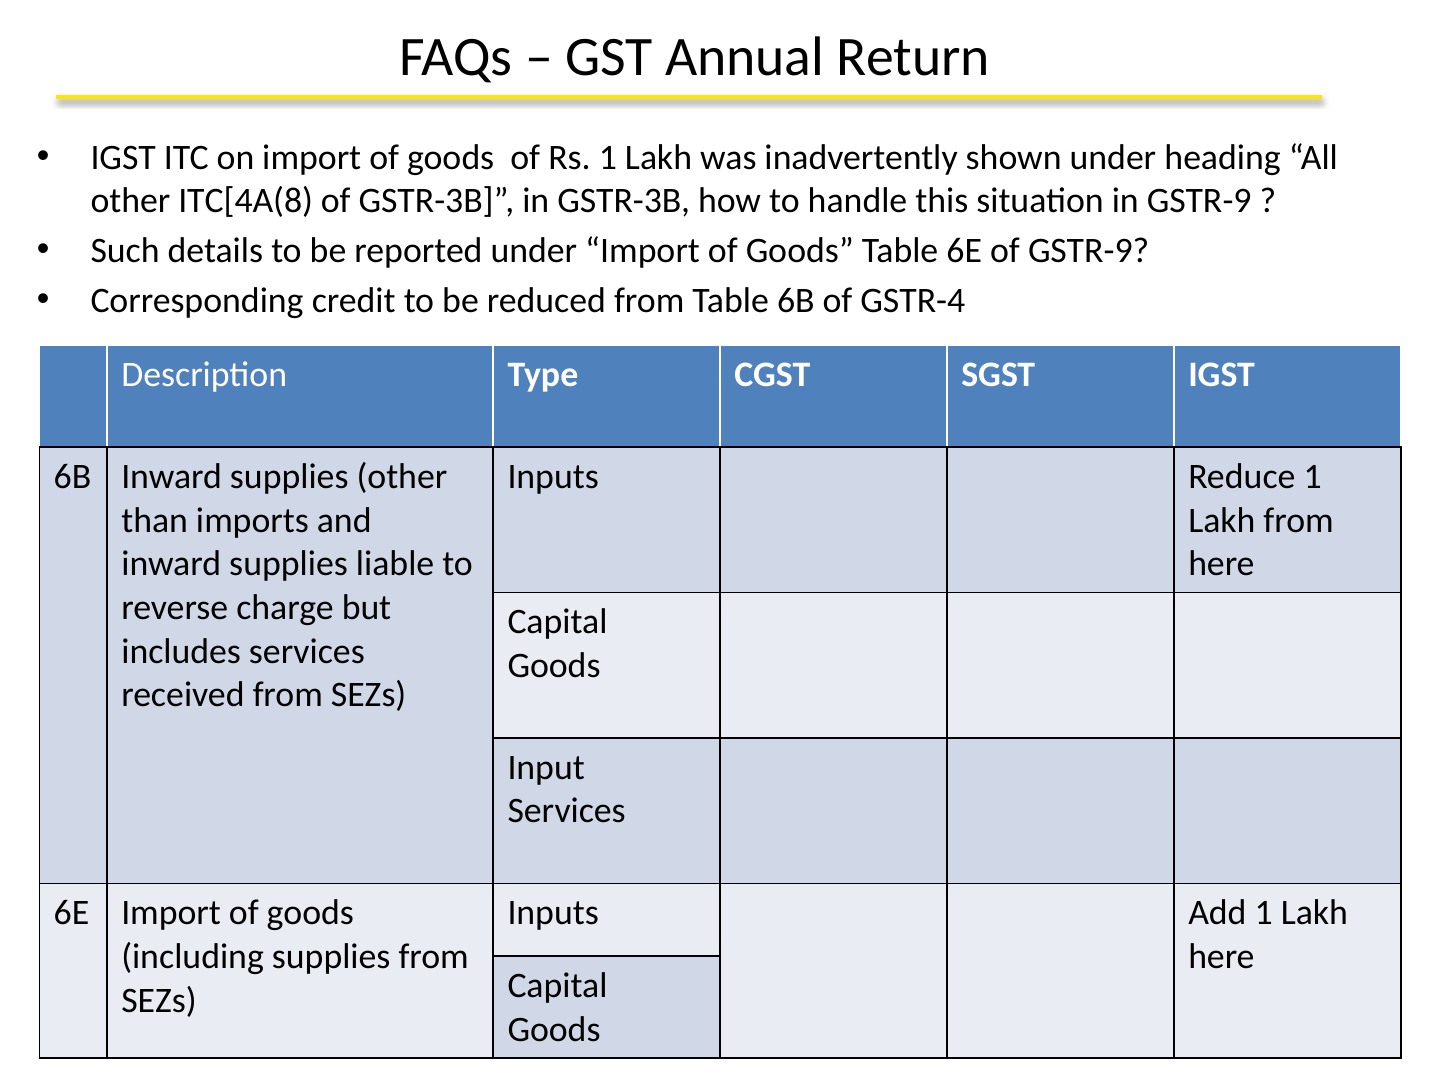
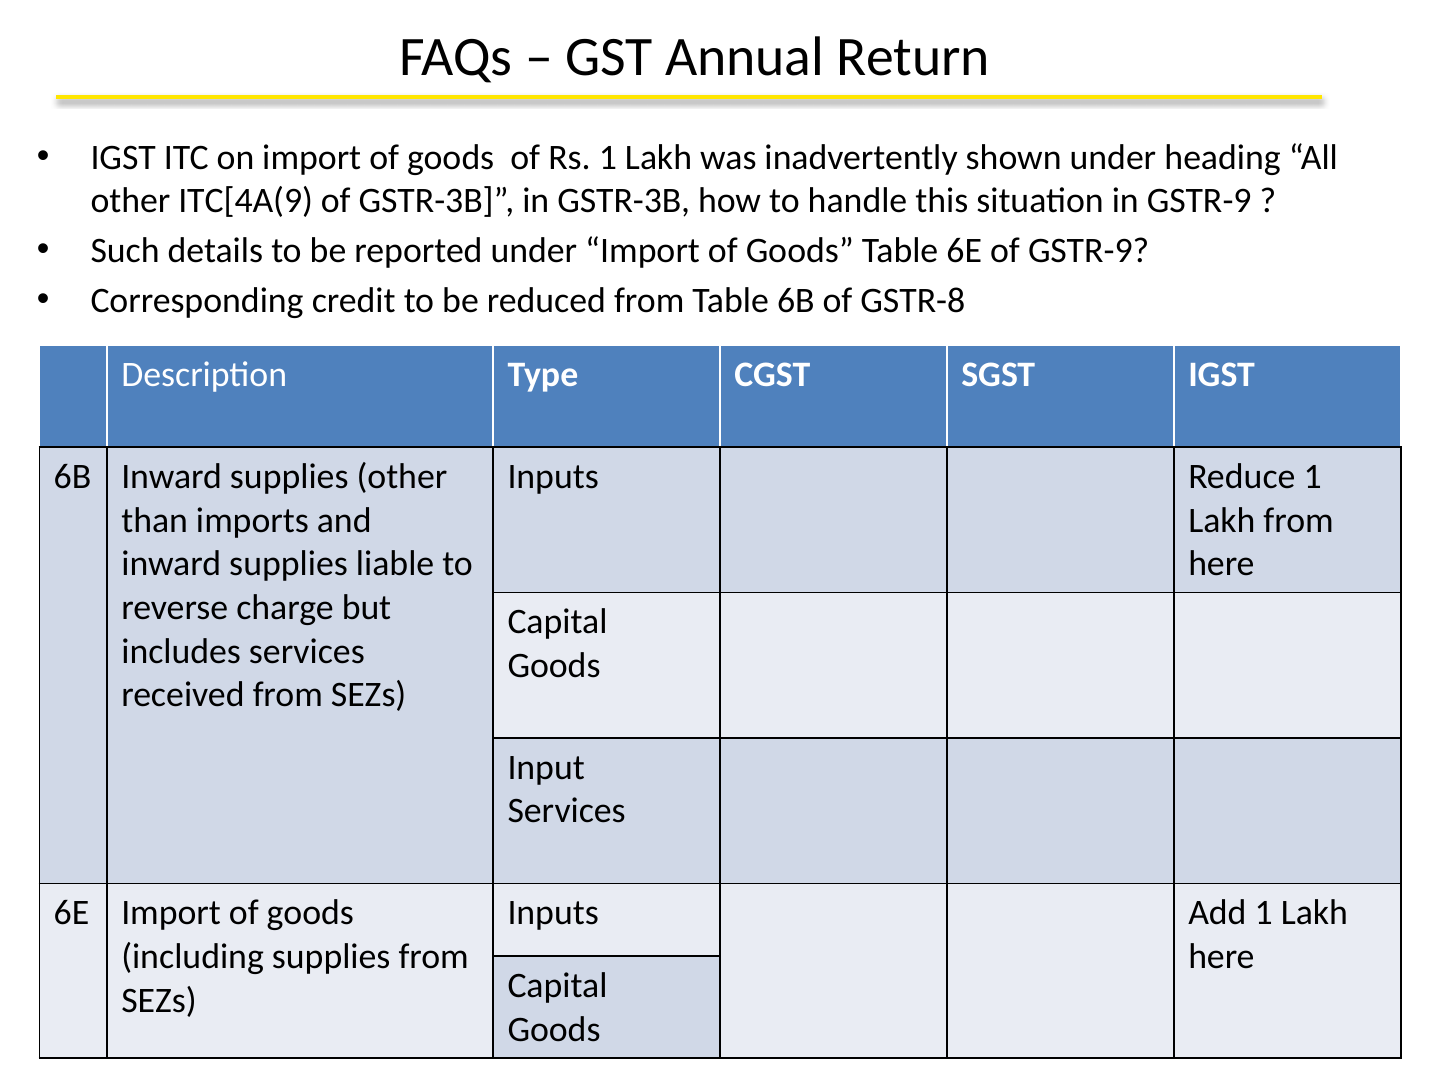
ITC[4A(8: ITC[4A(8 -> ITC[4A(9 (246, 200)
GSTR-4: GSTR-4 -> GSTR-8 (913, 301)
